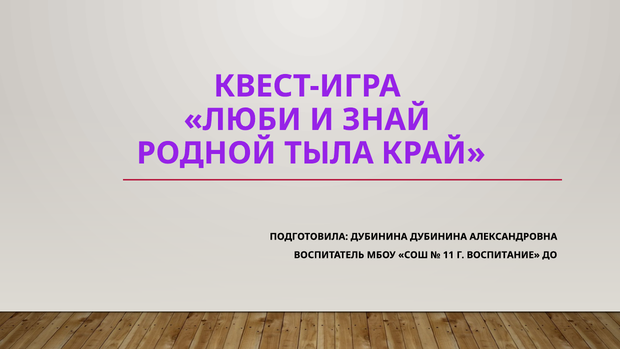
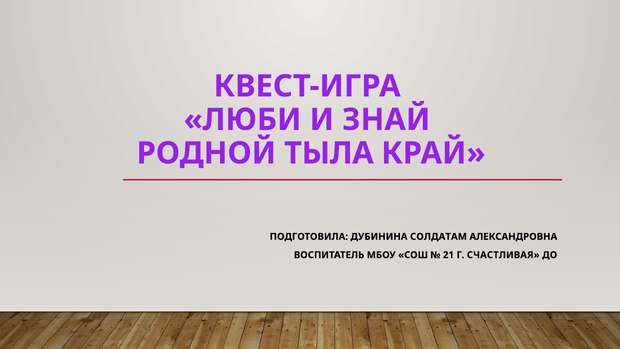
ДУБИНИНА ДУБИНИНА: ДУБИНИНА -> СОЛДАТАМ (438, 236)
11: 11 -> 21 (448, 255)
ВОСПИТАНИЕ: ВОСПИТАНИЕ -> СЧАСТЛИВАЯ (503, 255)
